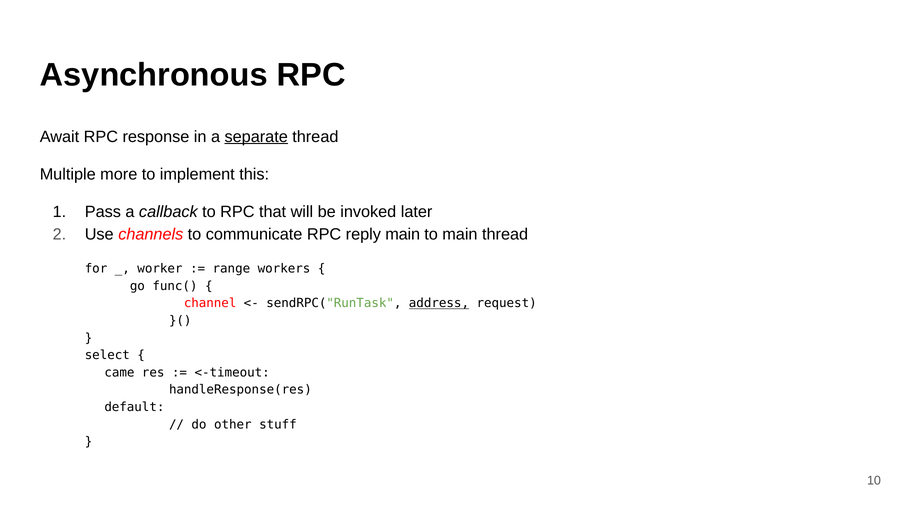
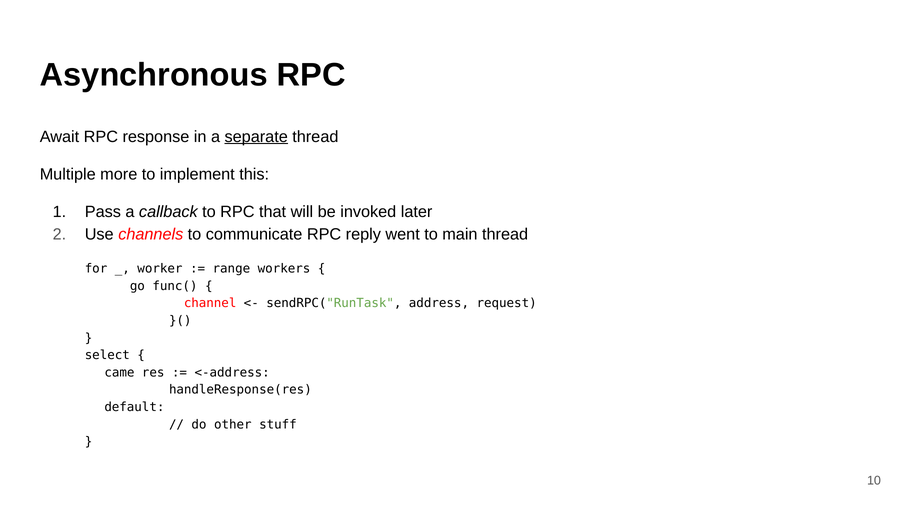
reply main: main -> went (403, 234)
address underline: present -> none (439, 303)
<-timeout: <-timeout -> <-address (232, 372)
